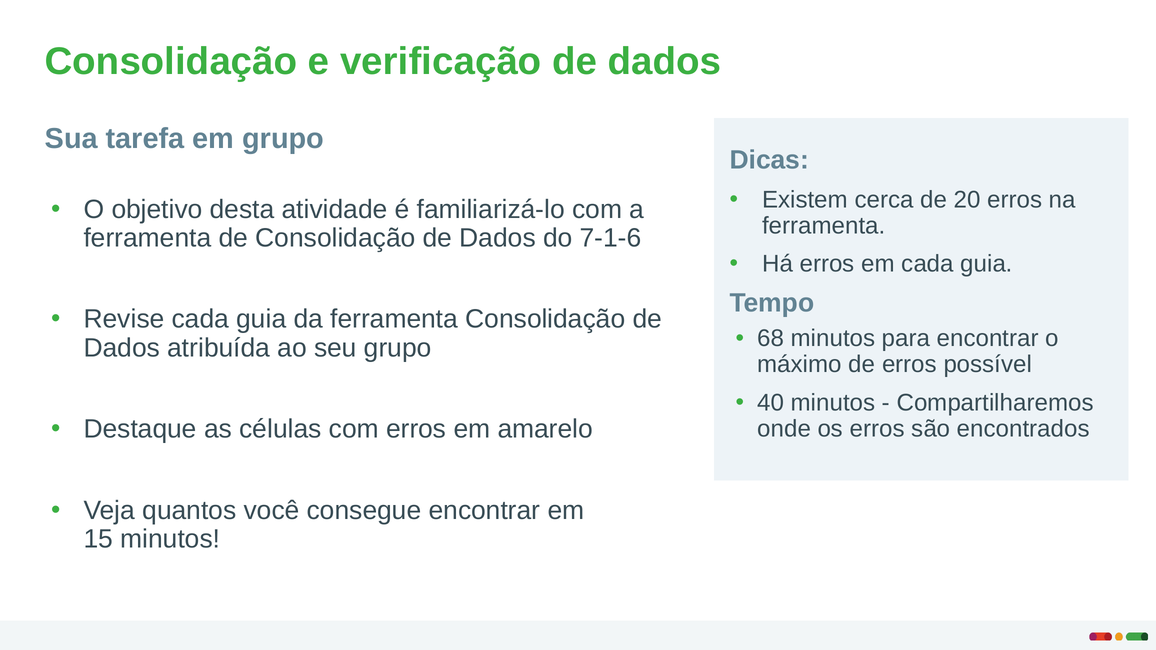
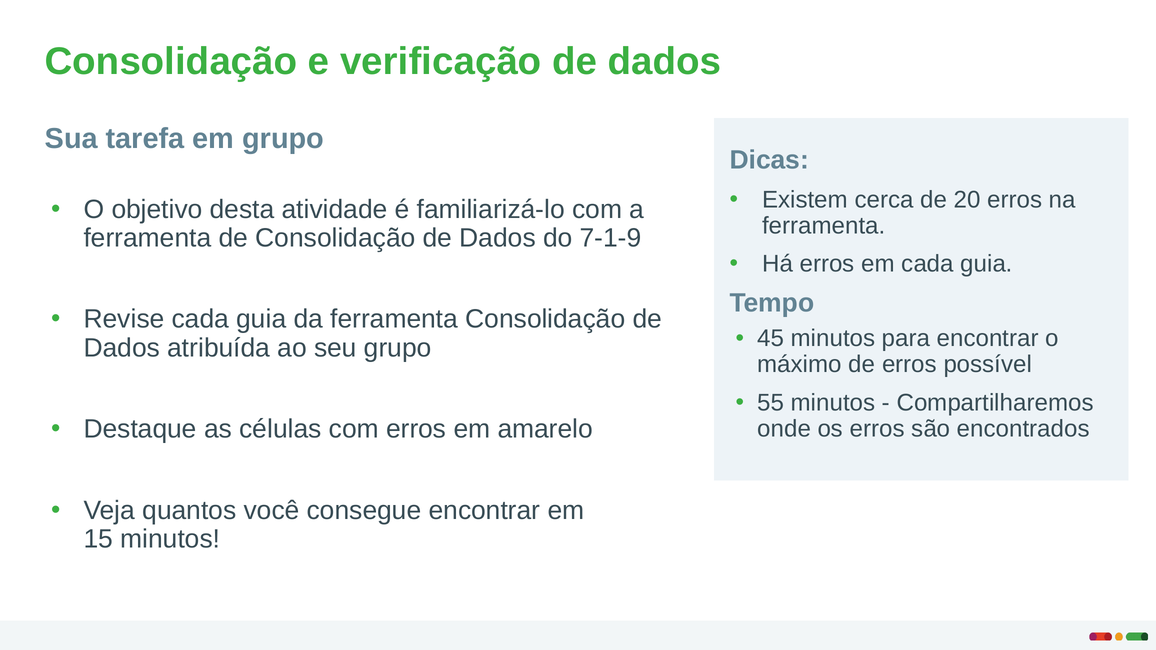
7-1-6: 7-1-6 -> 7-1-9 (611, 238)
68: 68 -> 45 (771, 339)
40: 40 -> 55 (771, 403)
